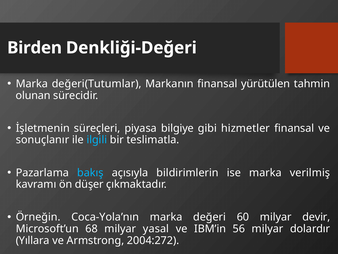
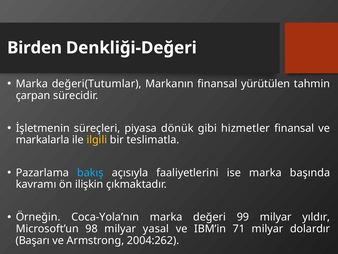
olunan: olunan -> çarpan (33, 95)
bilgiye: bilgiye -> dönük (177, 128)
sonuçlanır: sonuçlanır -> markalarla (43, 140)
ilgili colour: light blue -> yellow (97, 140)
bildirimlerin: bildirimlerin -> faaliyetlerini (188, 172)
verilmiş: verilmiş -> başında (310, 172)
düşer: düşer -> ilişkin (89, 184)
60: 60 -> 99 (243, 217)
devir: devir -> yıldır (316, 217)
68: 68 -> 98 (92, 228)
56: 56 -> 71 (239, 228)
Yıllara: Yıllara -> Başarı (33, 240)
2004:272: 2004:272 -> 2004:262 (153, 240)
